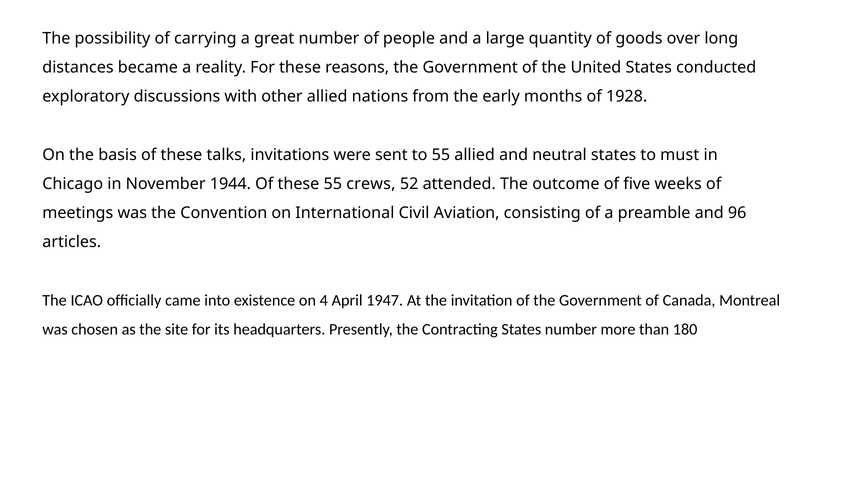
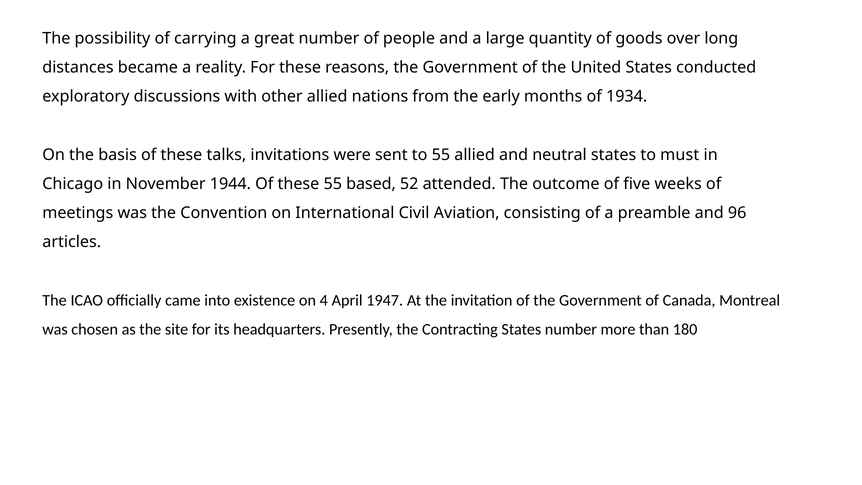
1928: 1928 -> 1934 (627, 96)
crews: crews -> based (371, 184)
